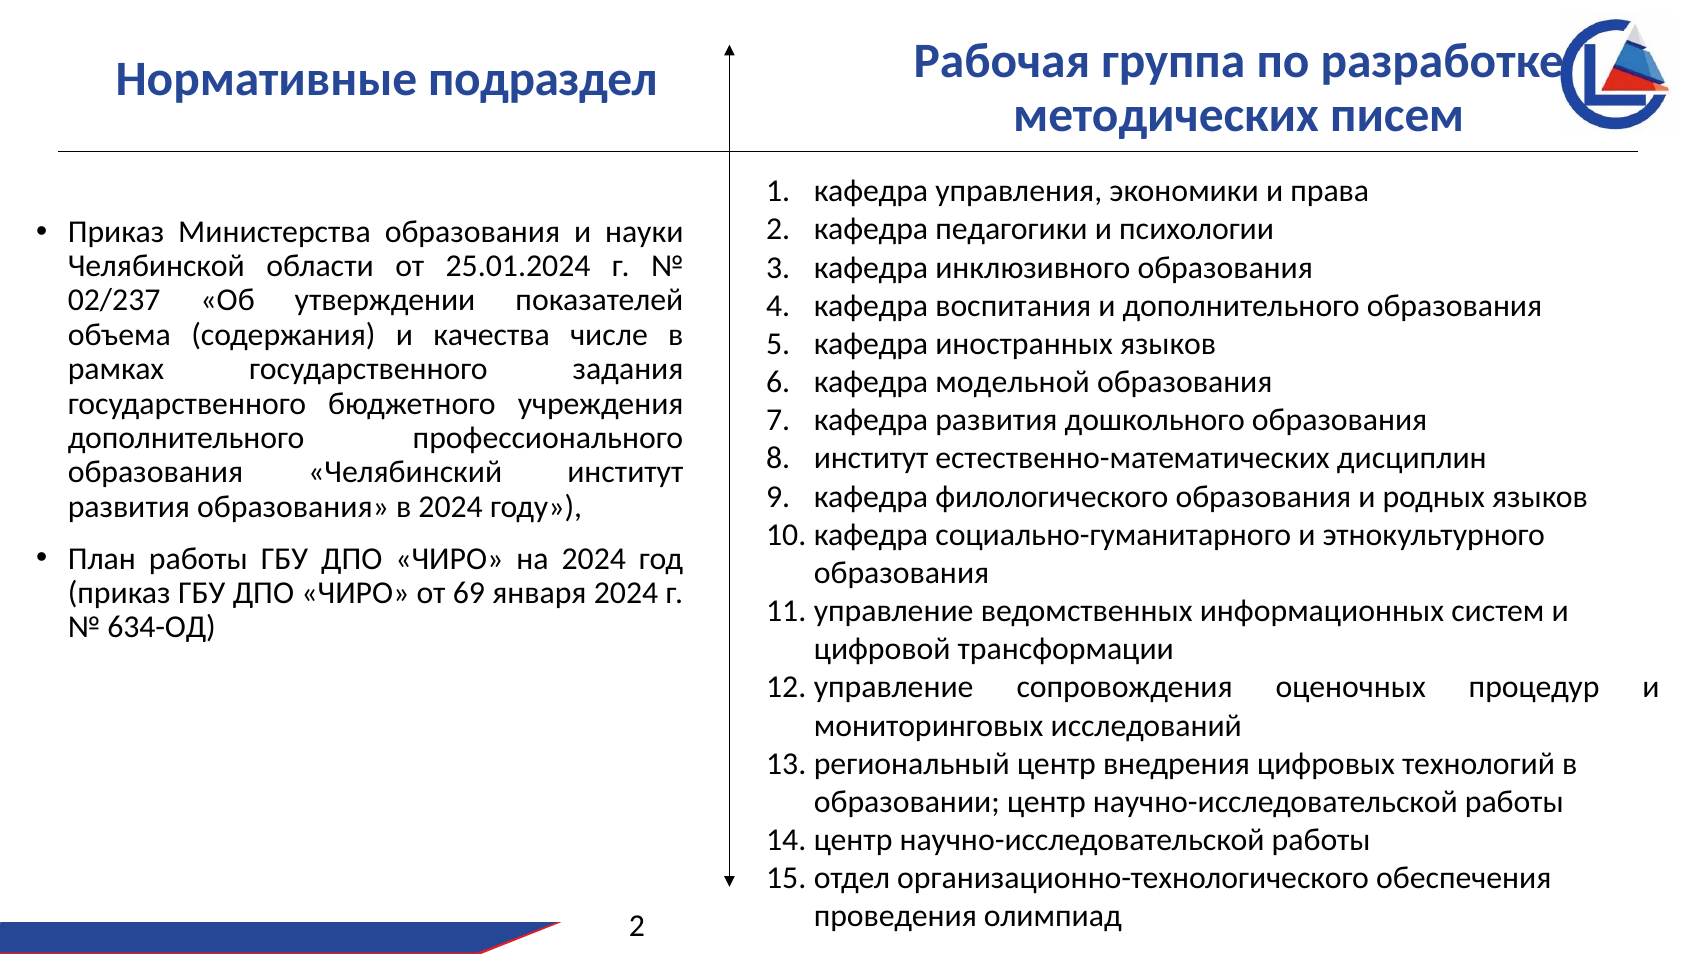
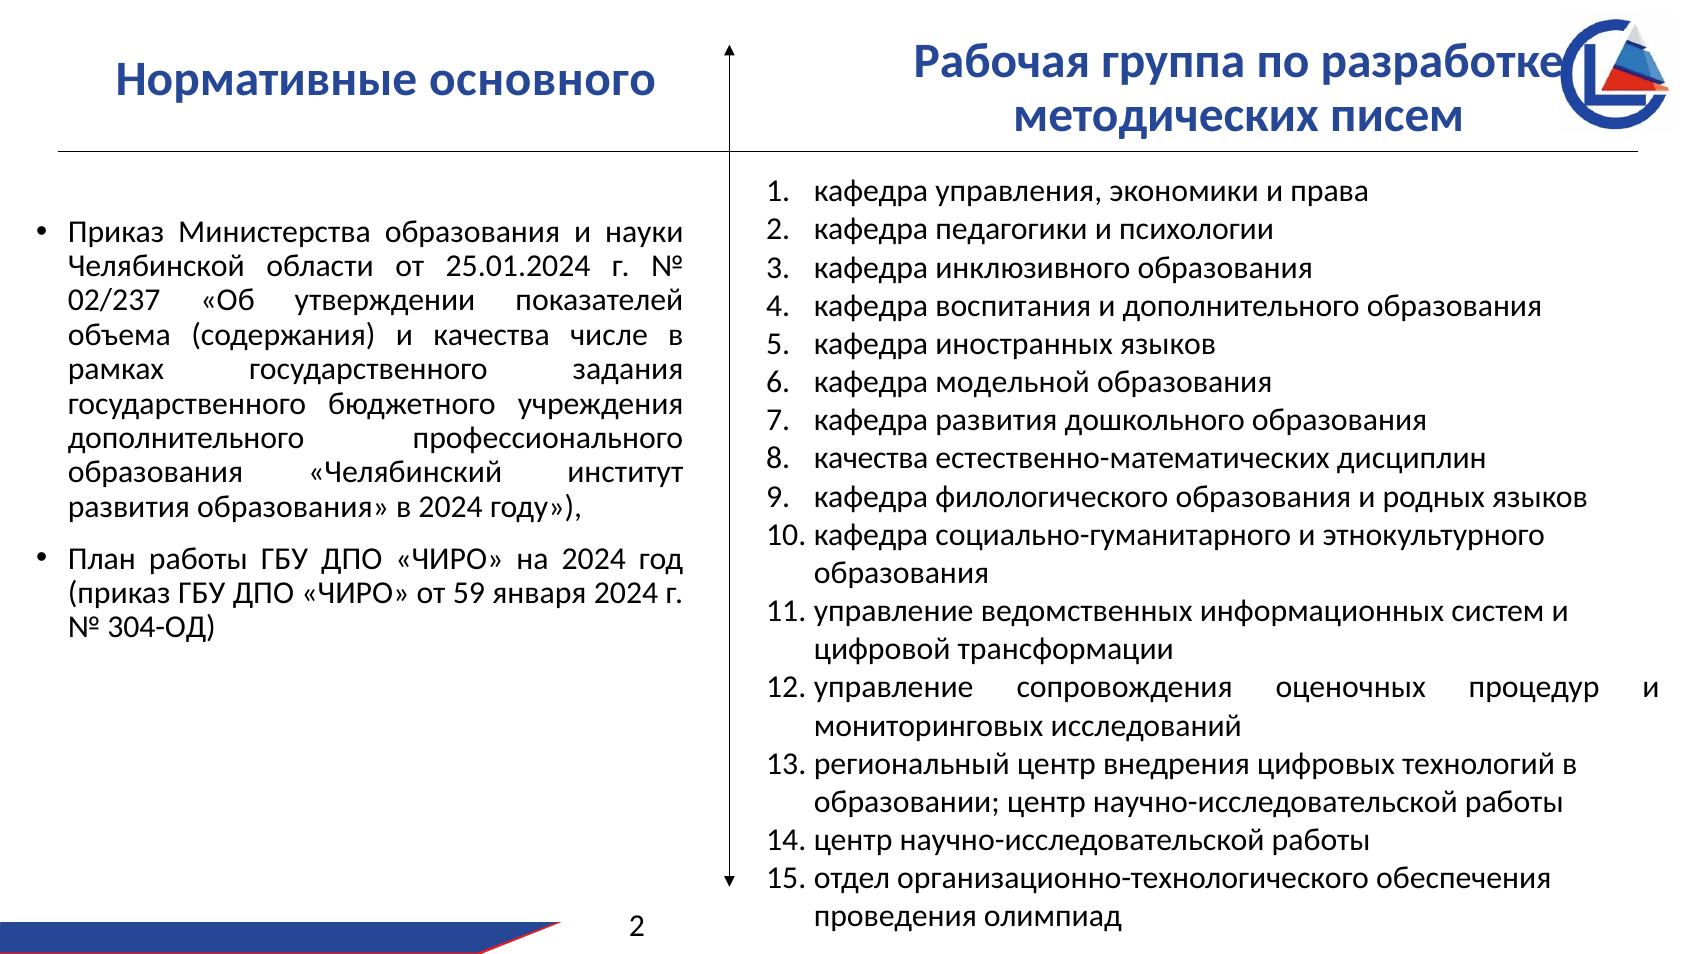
подраздел: подраздел -> основного (542, 79)
институт: институт -> качества (871, 458)
69: 69 -> 59 (469, 593)
634-ОД: 634-ОД -> 304-ОД (162, 627)
